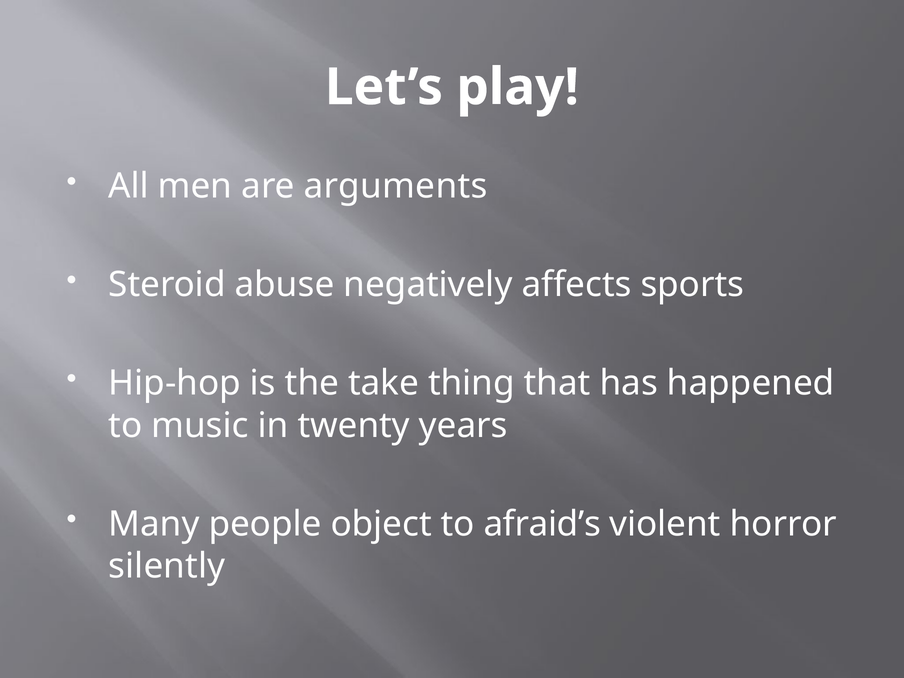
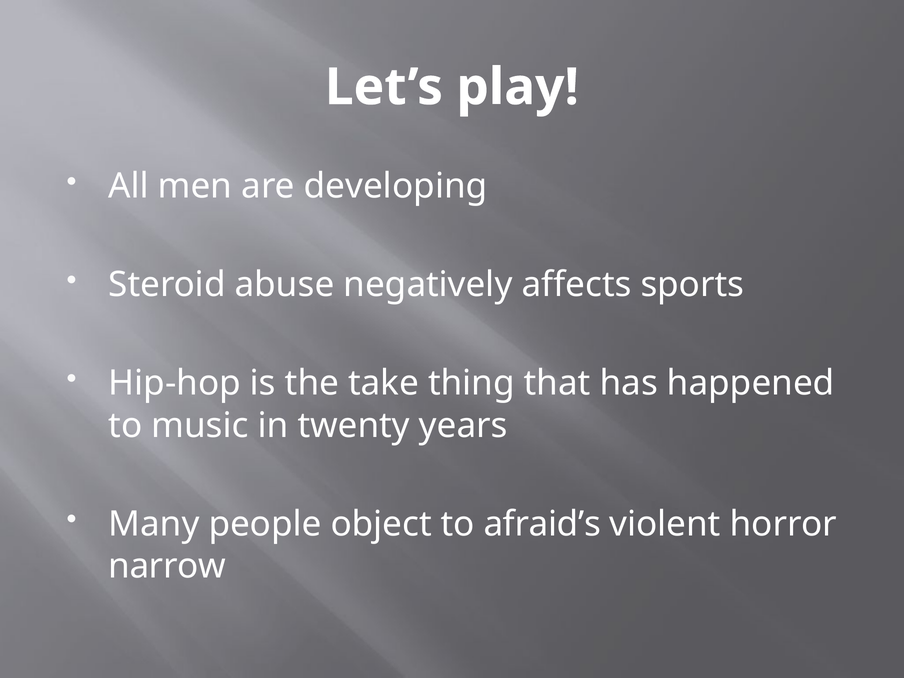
arguments: arguments -> developing (396, 186)
silently: silently -> narrow (167, 566)
